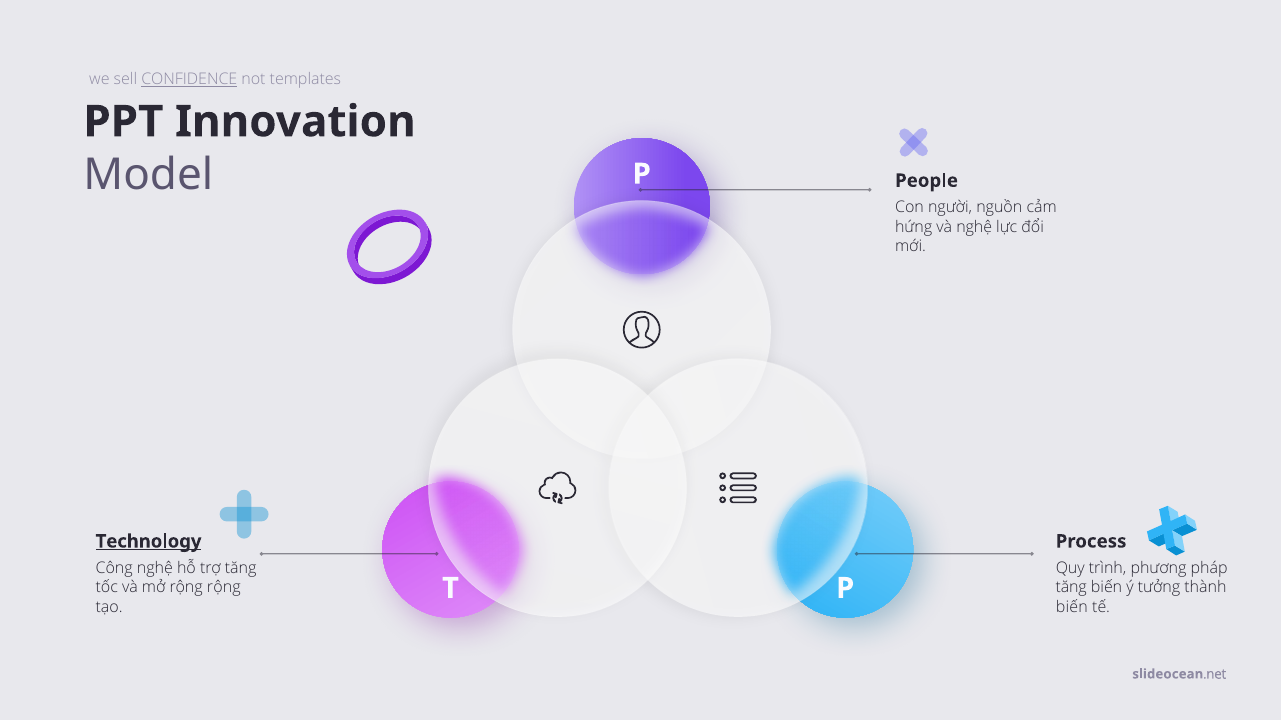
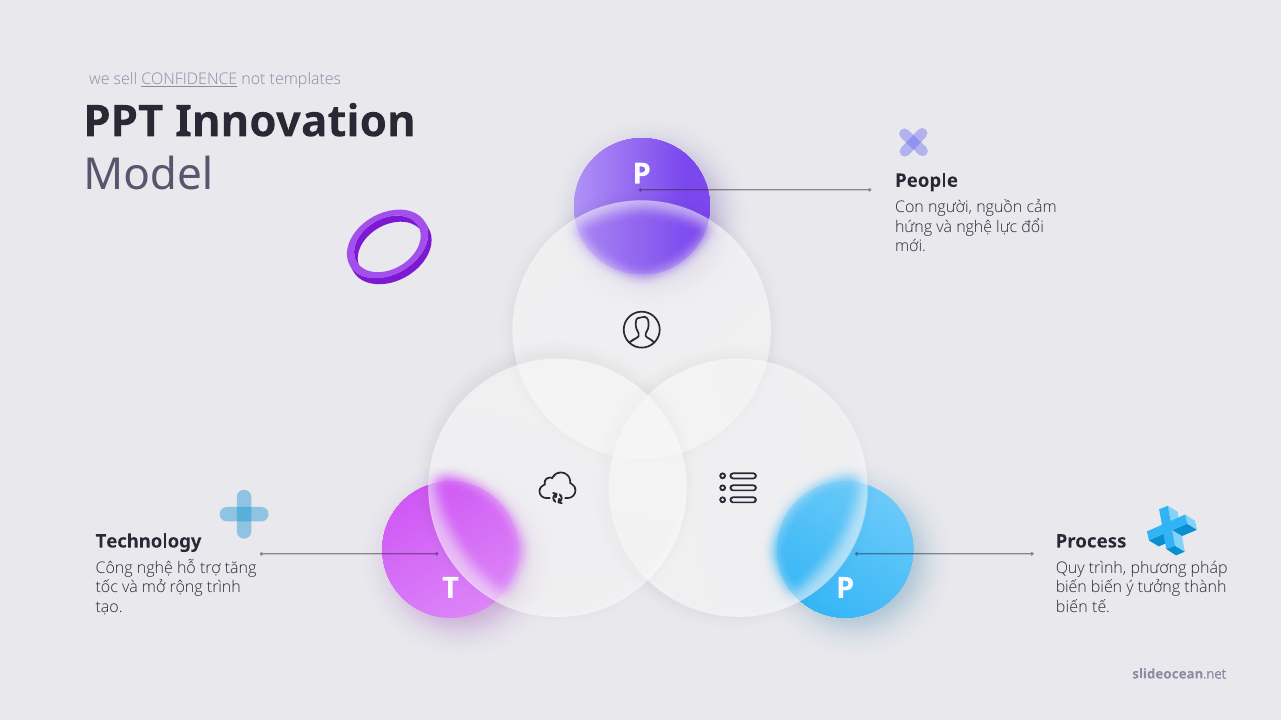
Technology underline: present -> none (149, 542)
rộng rộng: rộng -> trình (224, 588)
tăng: tăng -> biến (1071, 588)
